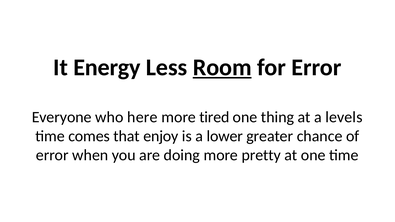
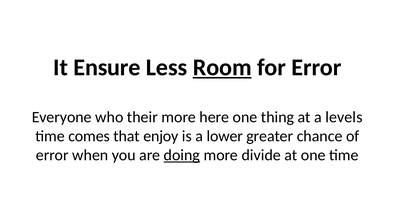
Energy: Energy -> Ensure (107, 67)
here: here -> their (142, 117)
tired: tired -> here (214, 117)
doing underline: none -> present (182, 155)
pretty: pretty -> divide (261, 155)
